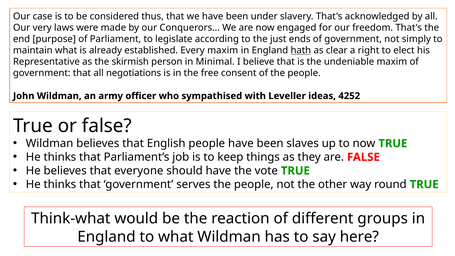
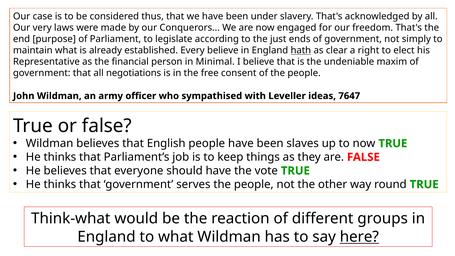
Every maxim: maxim -> believe (223, 50)
skirmish: skirmish -> financial (130, 62)
4252: 4252 -> 7647 (349, 96)
here underline: none -> present (359, 237)
